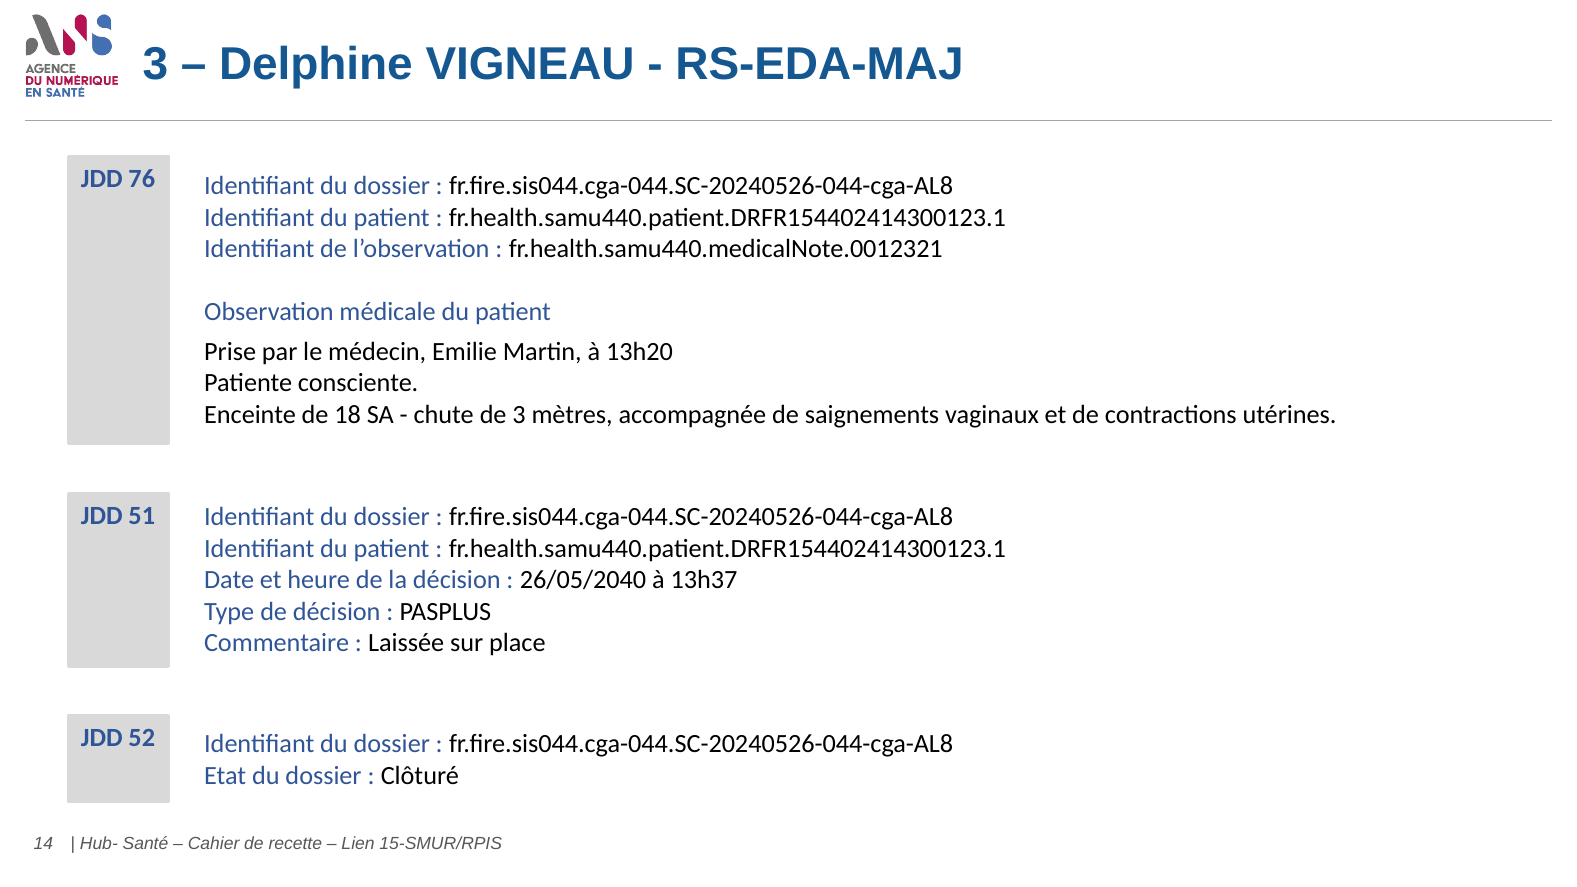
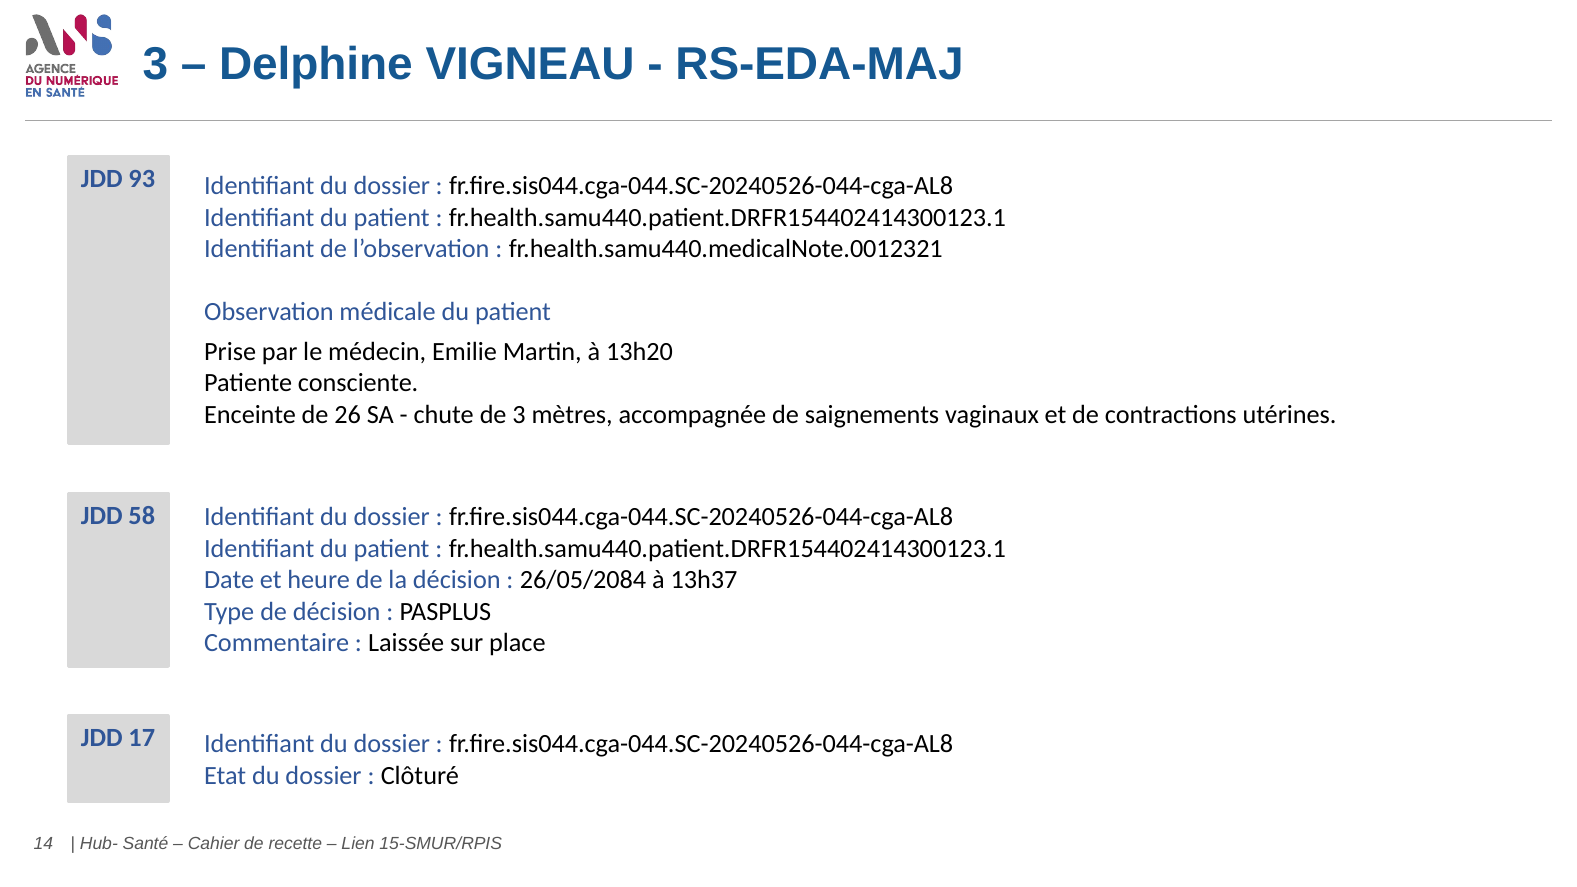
76: 76 -> 93 (142, 179)
18: 18 -> 26 (348, 415)
51: 51 -> 58 (142, 515)
26/05/2040: 26/05/2040 -> 26/05/2084 (583, 580)
52: 52 -> 17 (142, 738)
